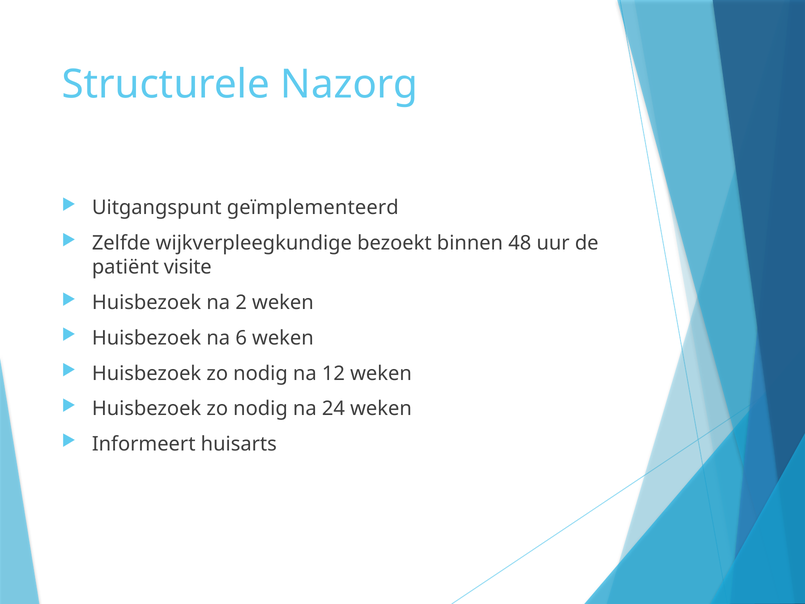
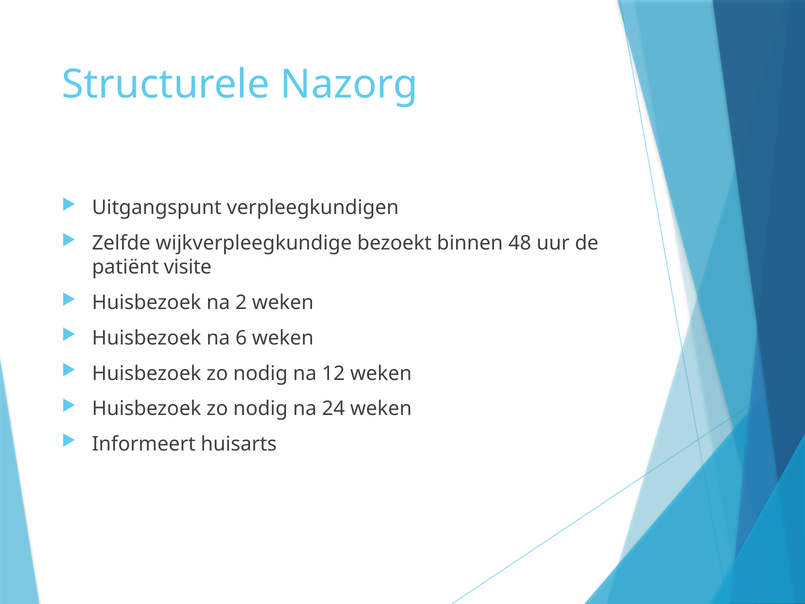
geïmplementeerd: geïmplementeerd -> verpleegkundigen (313, 208)
